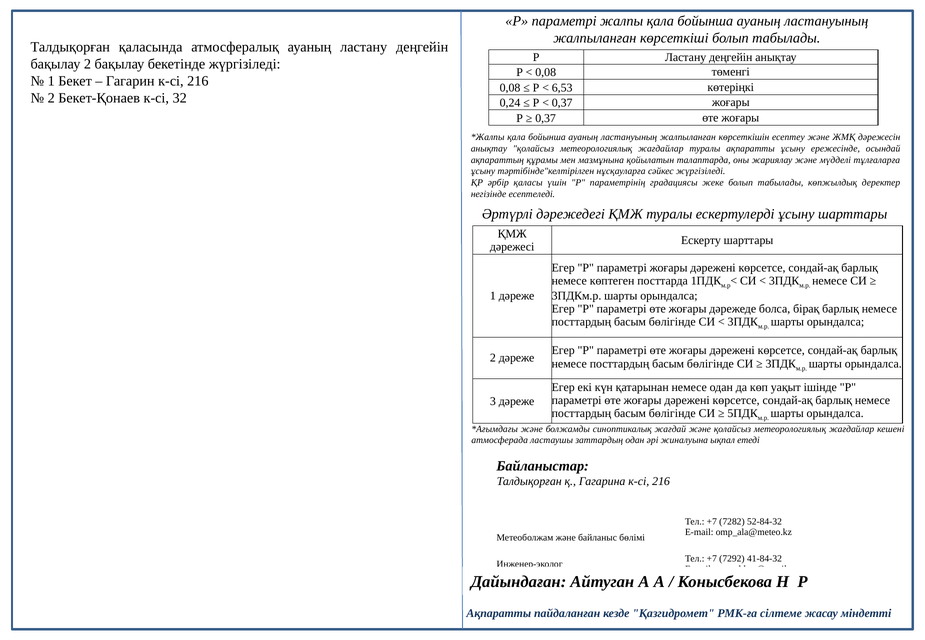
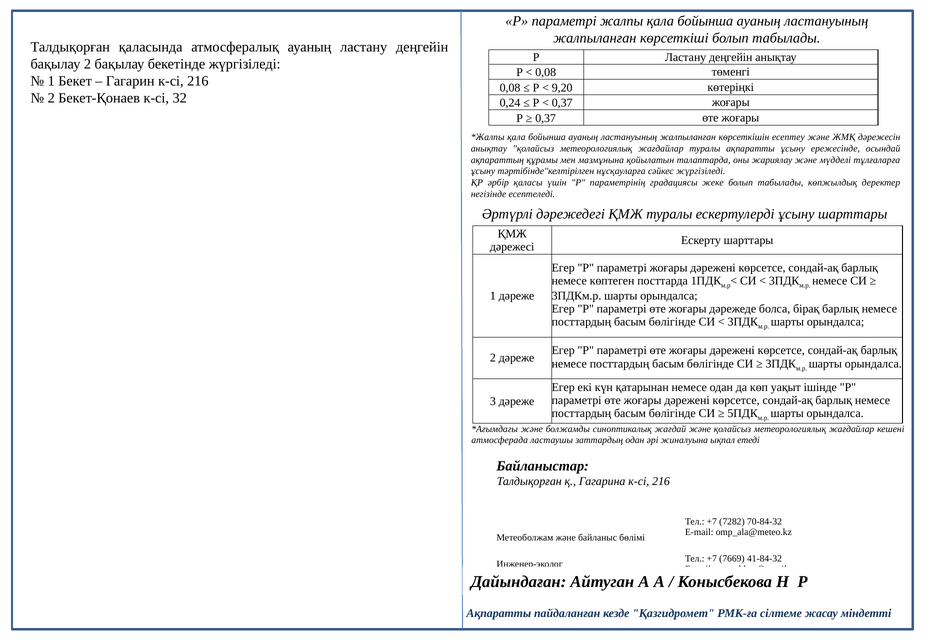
6,53: 6,53 -> 9,20 (562, 88)
52-84-32: 52-84-32 -> 70-84-32 (764, 522)
7292: 7292 -> 7669 (732, 559)
